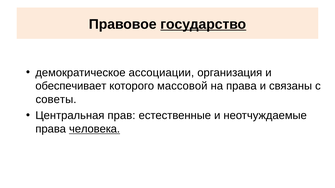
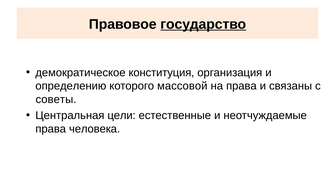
ассоциации: ассоциации -> конституция (161, 73)
обеспечивает: обеспечивает -> определению (71, 86)
прав: прав -> цели (122, 116)
человека underline: present -> none (95, 129)
